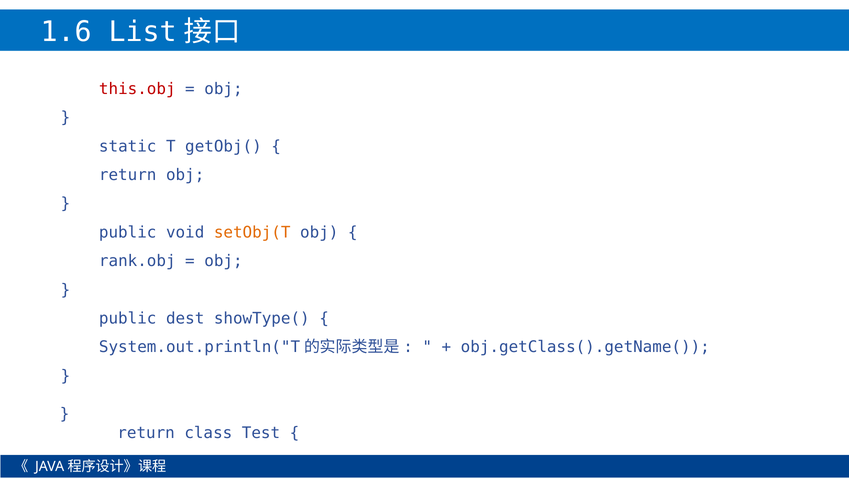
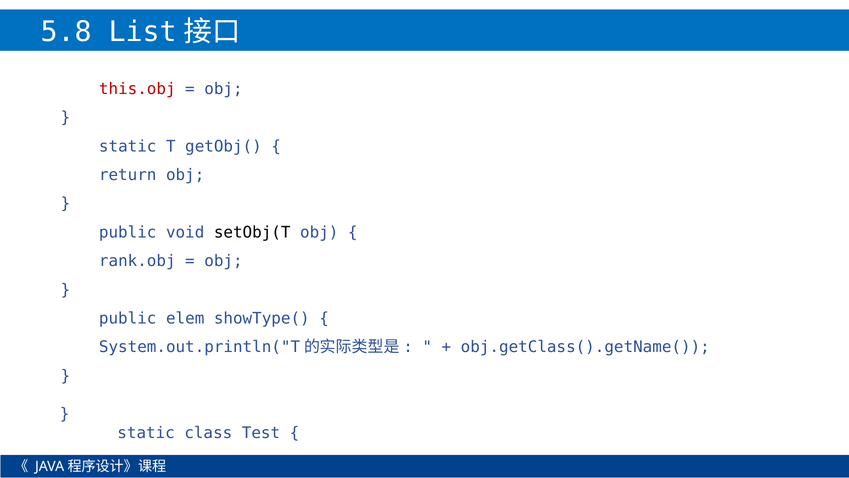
1.6: 1.6 -> 5.8 (66, 32)
setObj(T colour: orange -> black (252, 232)
dest: dest -> elem (185, 318)
return: return -> static (146, 433)
